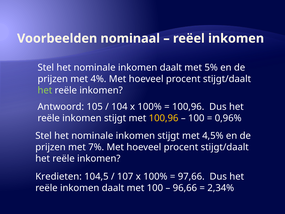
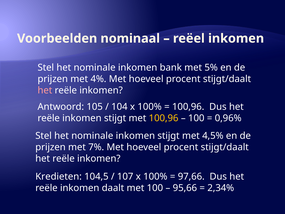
nominale inkomen daalt: daalt -> bank (171, 67)
het colour: light green -> pink (45, 90)
96,66: 96,66 -> 95,66 (185, 188)
